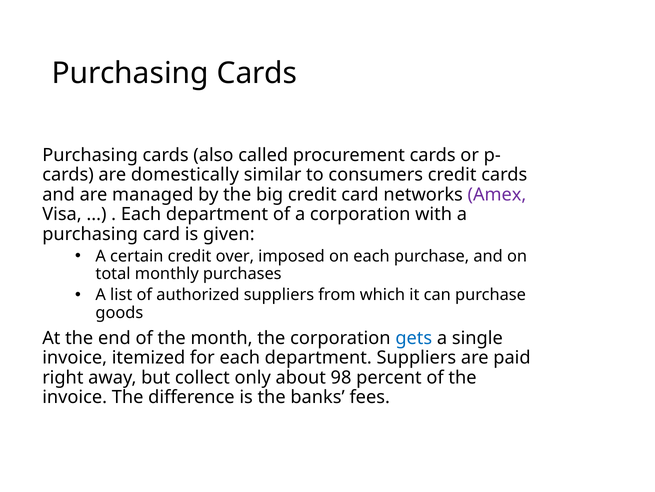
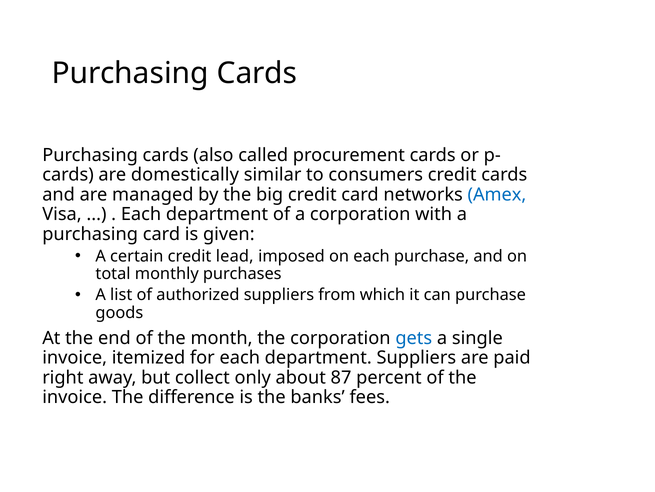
Amex colour: purple -> blue (497, 194)
over: over -> lead (235, 256)
98: 98 -> 87 (341, 377)
